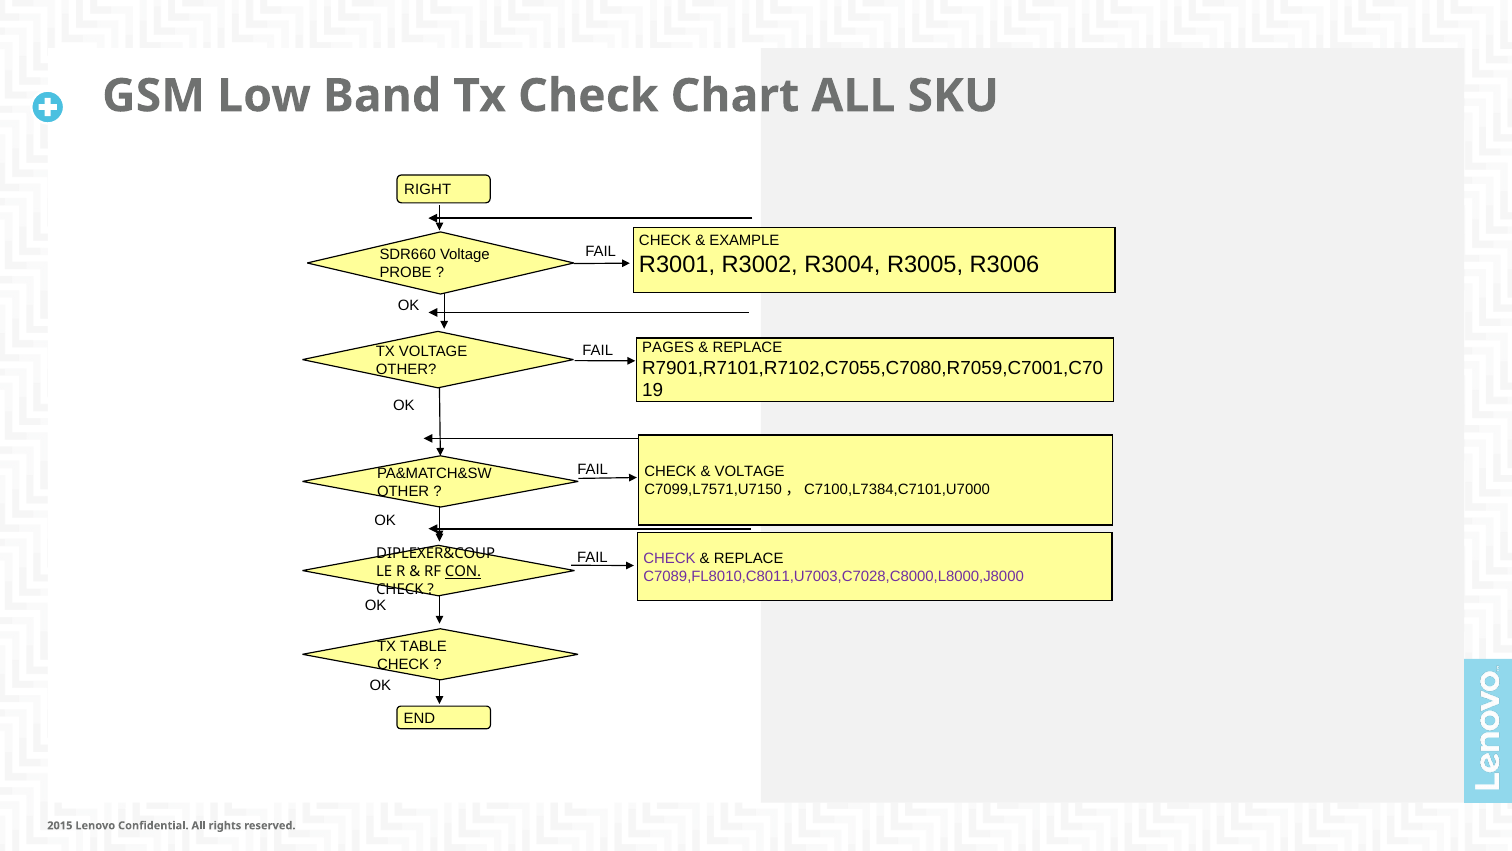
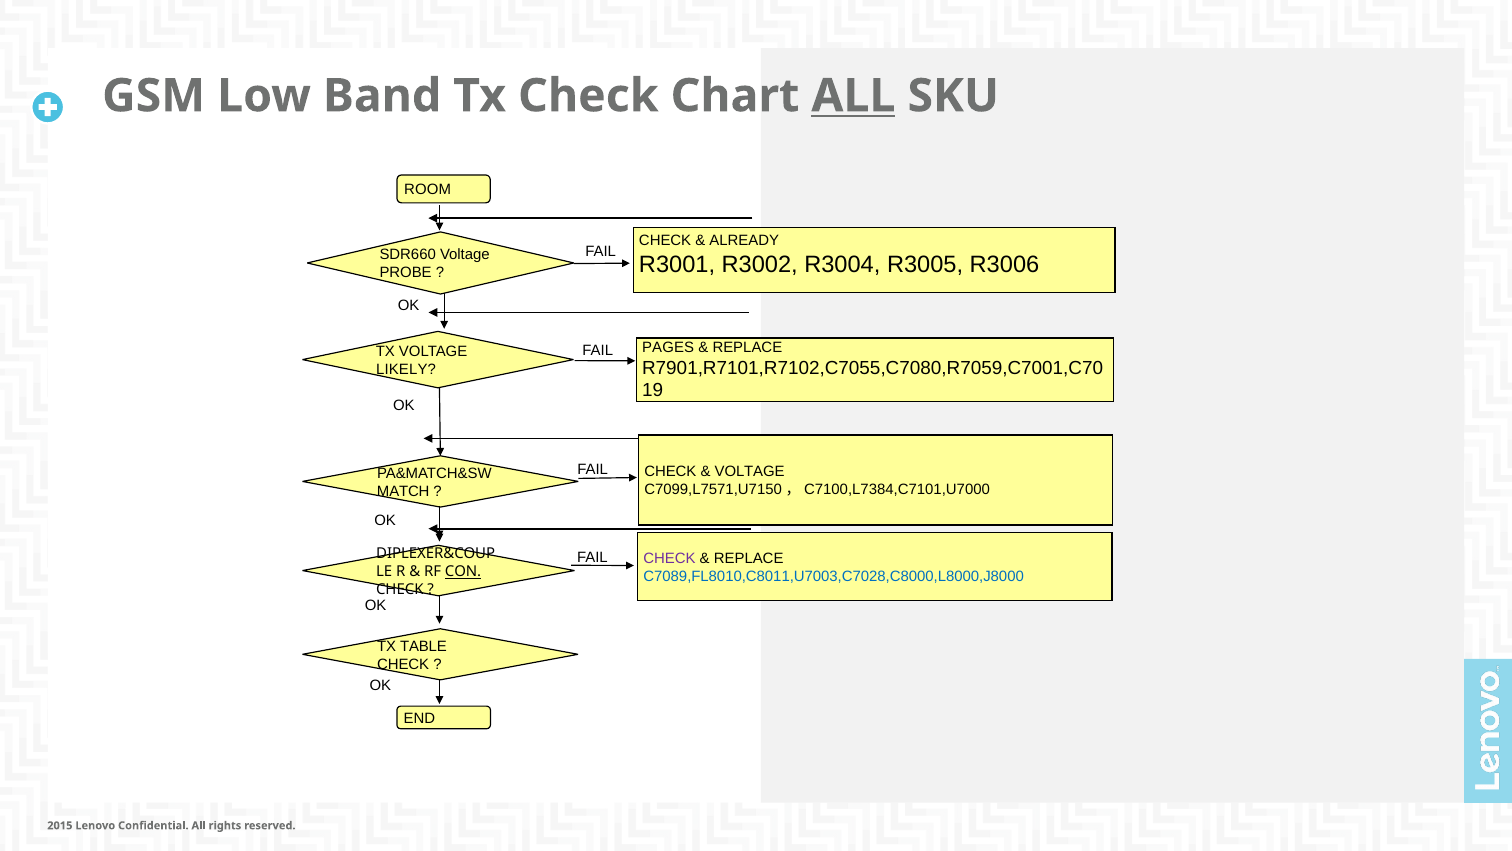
ALL underline: none -> present (853, 96)
RIGHT: RIGHT -> ROOM (428, 190)
EXAMPLE: EXAMPLE -> ALREADY (744, 241)
OTHER: OTHER -> LIKELY (406, 369)
OTHER: OTHER -> MATCH (403, 491)
C7089,FL8010,C8011,U7003,C7028,C8000,L8000,J8000 colour: purple -> blue (834, 576)
